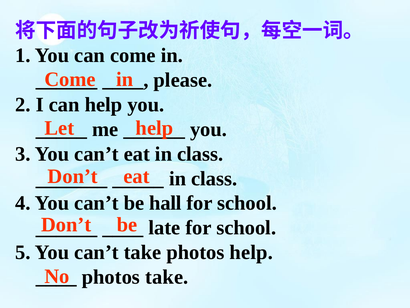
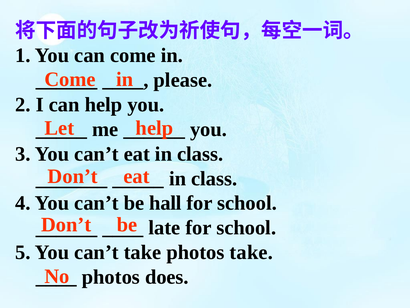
photos help: help -> take (251, 252)
photos take: take -> does (167, 277)
